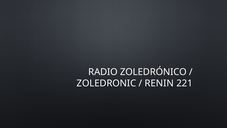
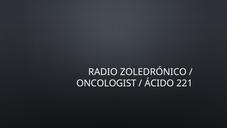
ZOLEDRONIC: ZOLEDRONIC -> ONCOLOGIST (106, 83)
RENIN: RENIN -> ÁCIDO (159, 83)
